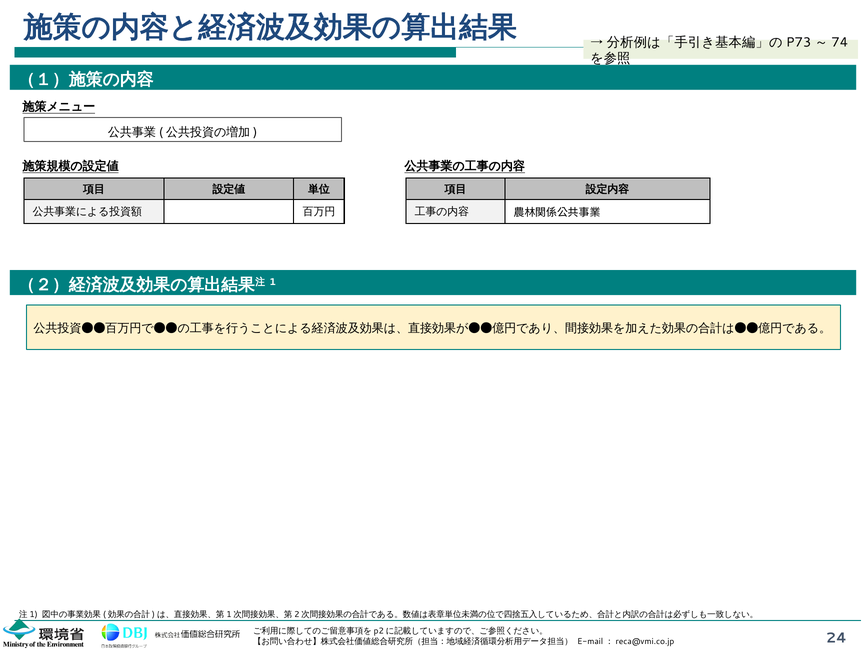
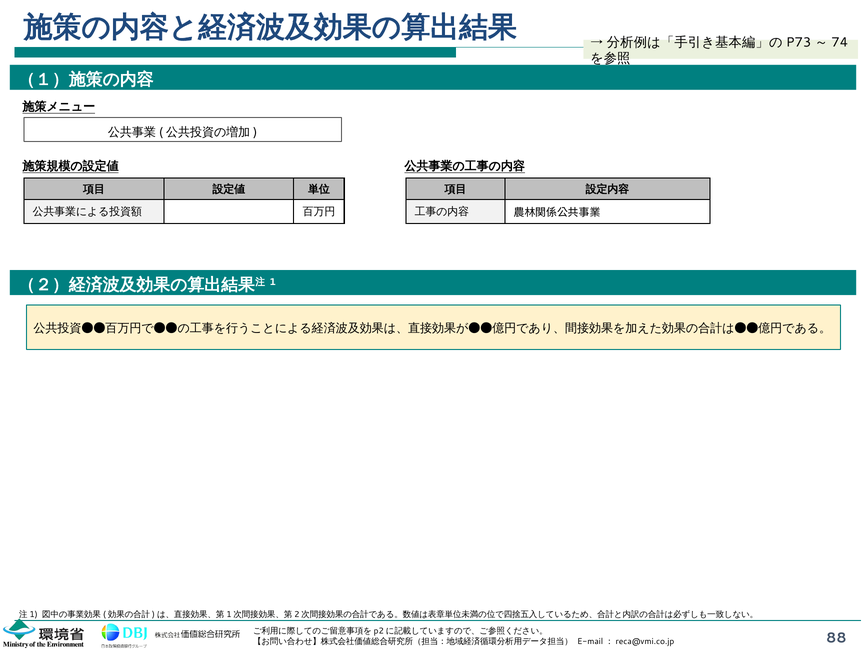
24: 24 -> 88 (836, 638)
